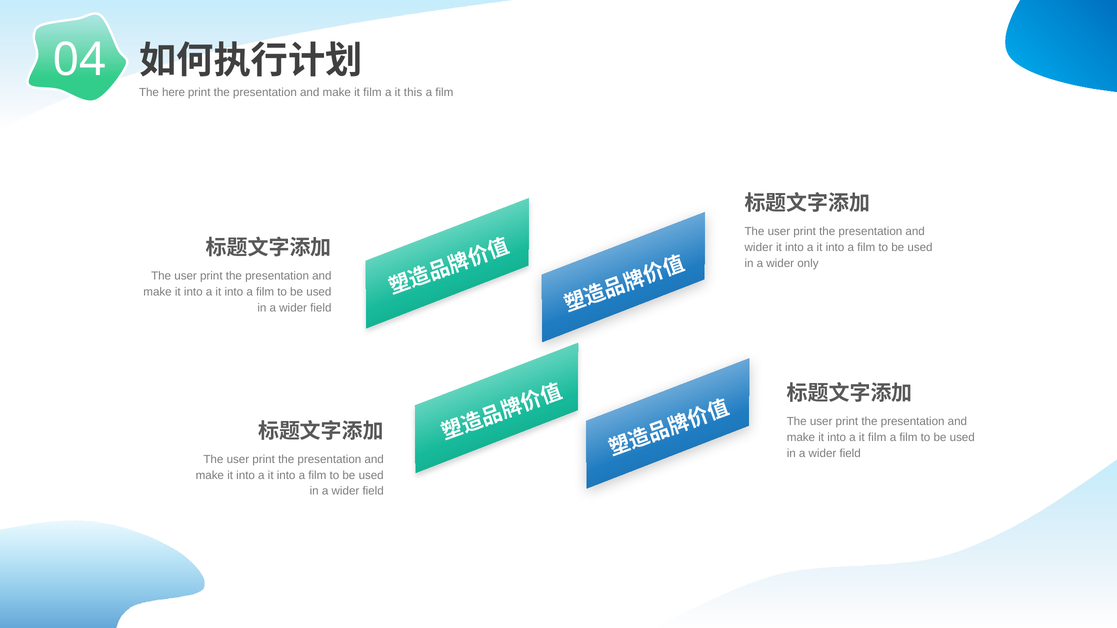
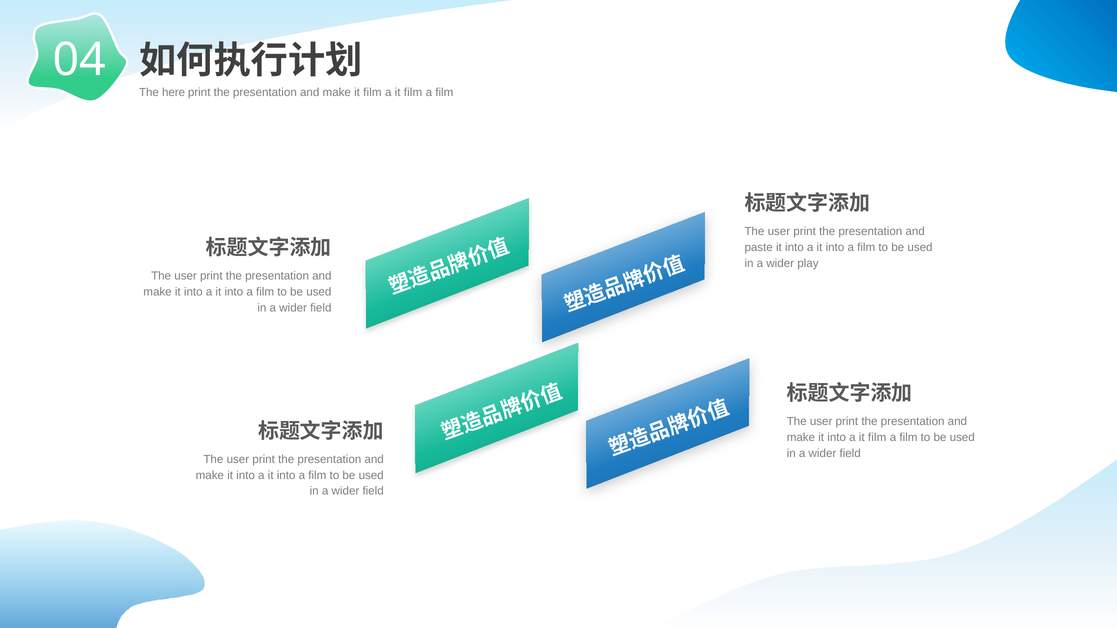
this: this -> film (413, 92)
wider: wider -> paste (759, 247)
only: only -> play (808, 263)
